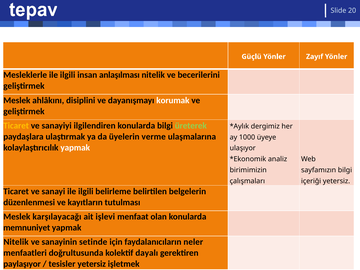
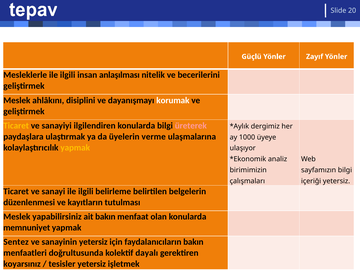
üreterek colour: light green -> pink (191, 126)
yapmak colour: white -> yellow (75, 148)
karşılayacağı: karşılayacağı -> yapabilirsiniz (57, 217)
ait işlevi: işlevi -> bakın (105, 217)
Nitelik: Nitelik -> Sentez (16, 242)
sanayinin setinde: setinde -> yetersiz (93, 242)
faydalanıcıların neler: neler -> bakın (193, 242)
paylaşıyor: paylaşıyor -> koyarsınız (22, 264)
